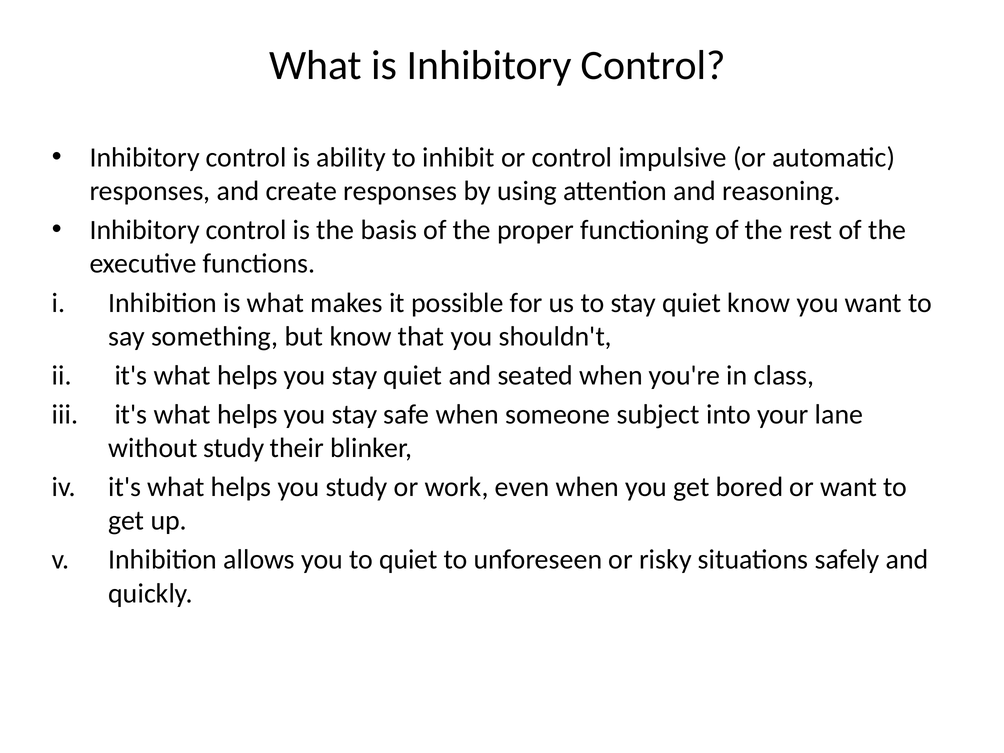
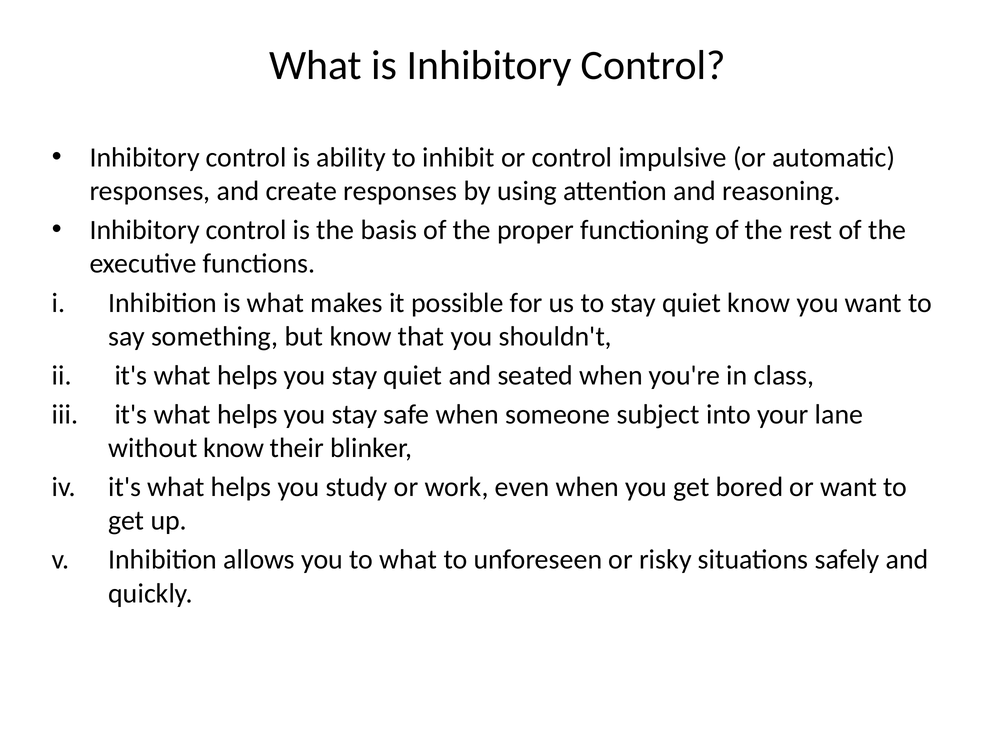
without study: study -> know (234, 448)
to quiet: quiet -> what (408, 560)
